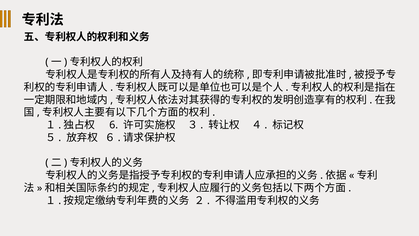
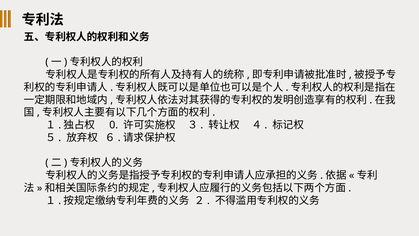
6: 6 -> 0 (114, 125)
